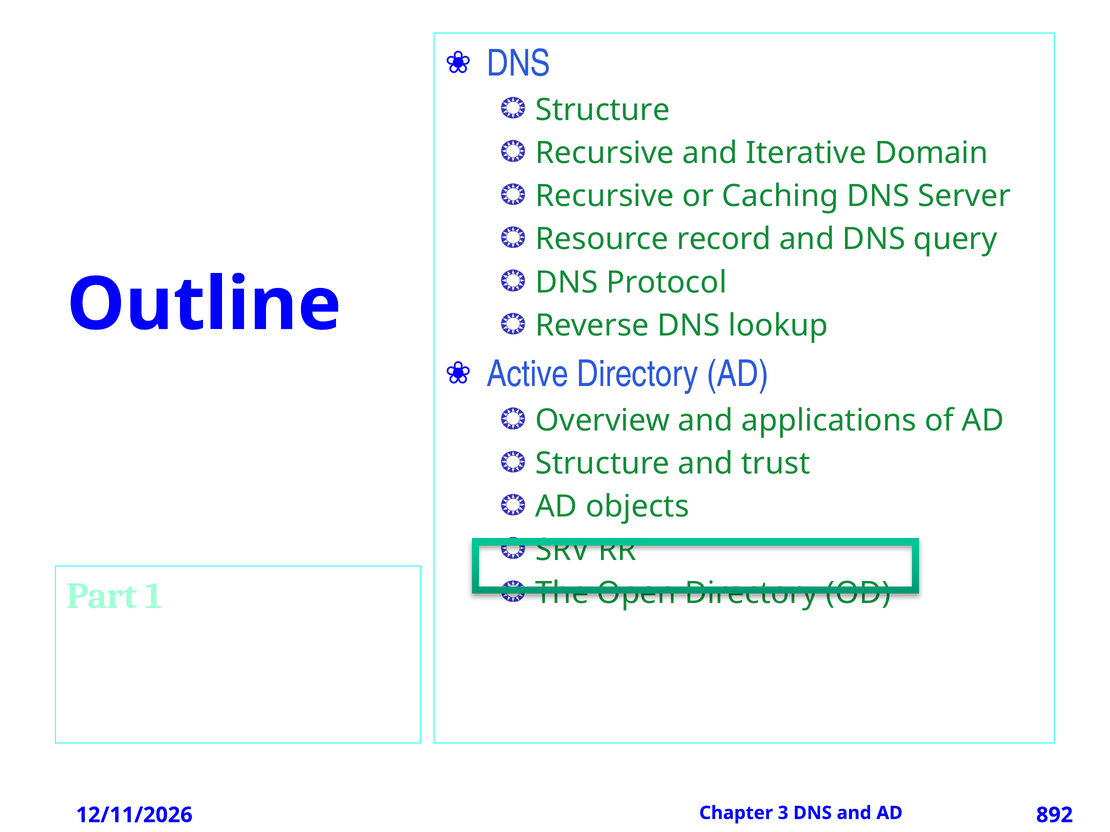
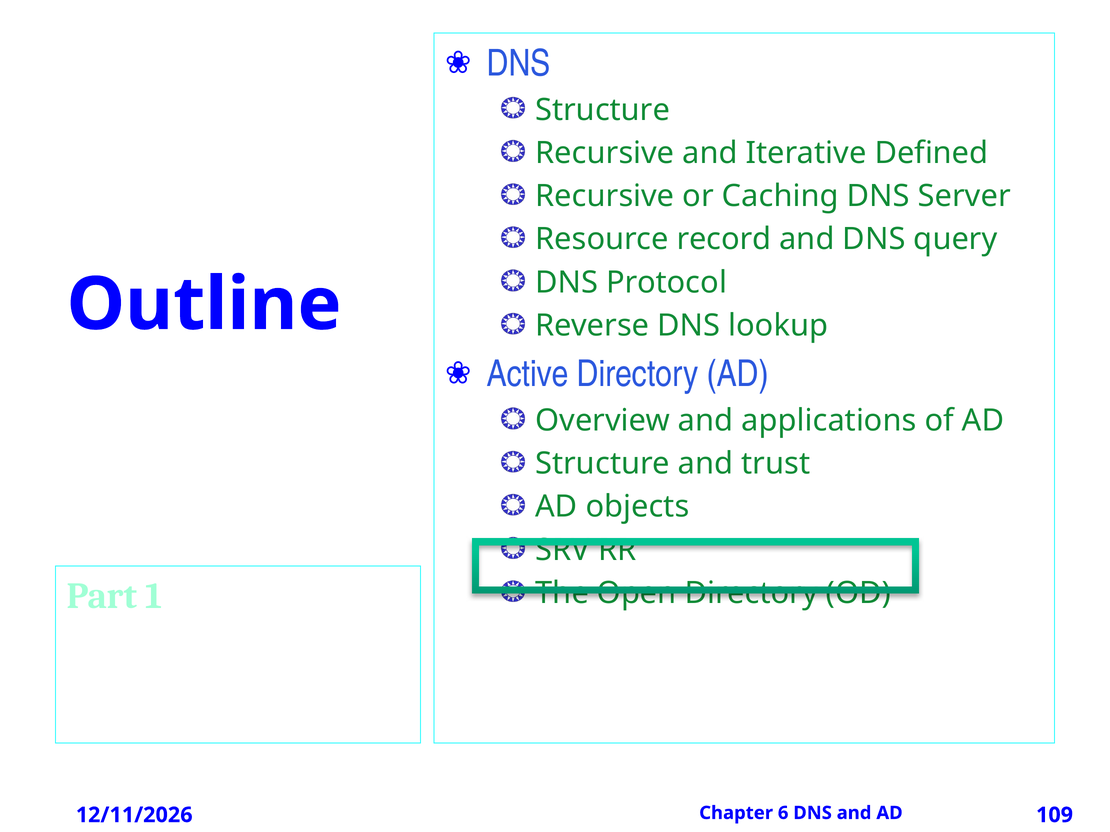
Domain: Domain -> Defined (931, 153)
3: 3 -> 6 (783, 813)
892: 892 -> 109 (1055, 816)
